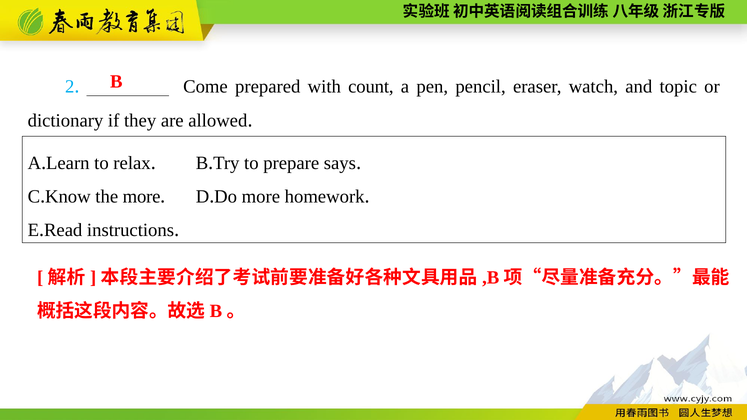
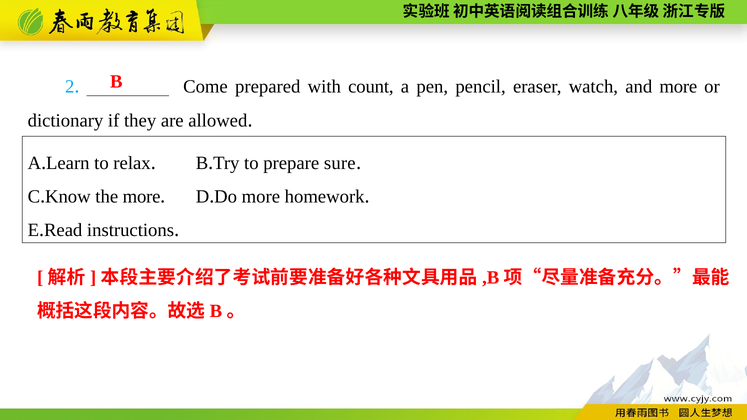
and topic: topic -> more (678, 87)
says: says -> sure (340, 163)
